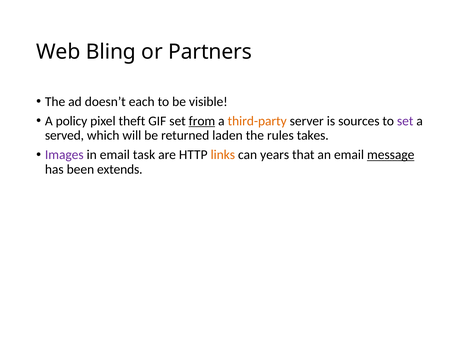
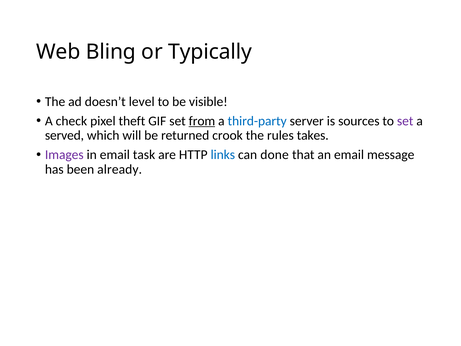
Partners: Partners -> Typically (210, 52)
each: each -> level (142, 102)
policy: policy -> check (71, 121)
third-party colour: orange -> blue (257, 121)
laden: laden -> crook (228, 135)
links colour: orange -> blue (223, 155)
years: years -> done (275, 155)
message underline: present -> none (391, 155)
extends: extends -> already (120, 169)
